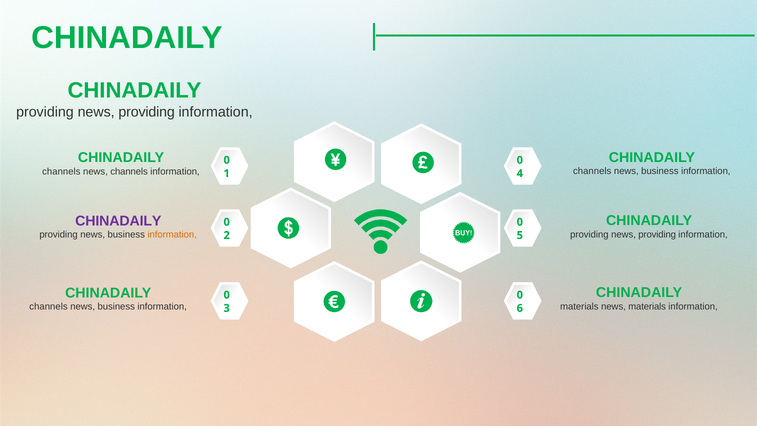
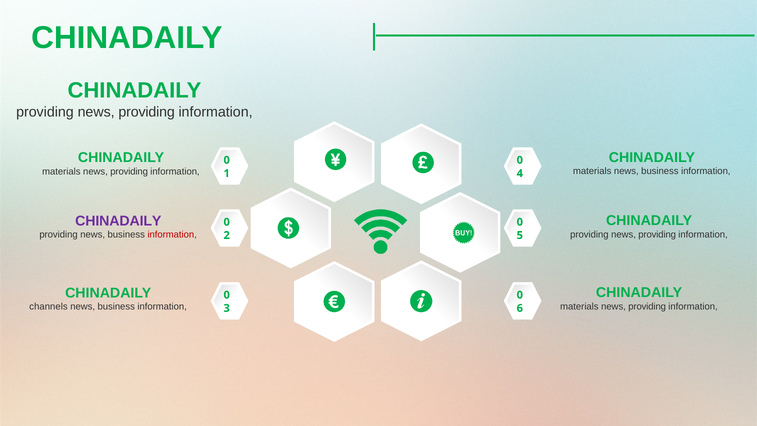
channels: channels -> materials (592, 171)
channels: channels -> materials (61, 171)
channels: channels -> providing (129, 171)
information colour: orange -> red (172, 235)
materials: materials -> providing (647, 306)
